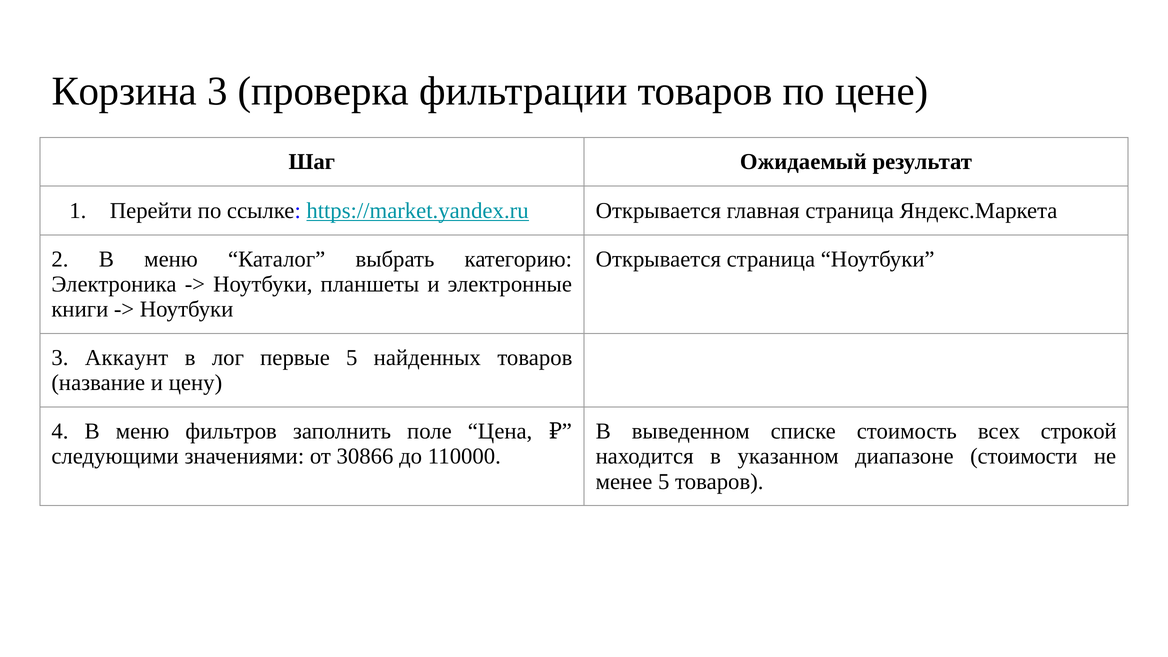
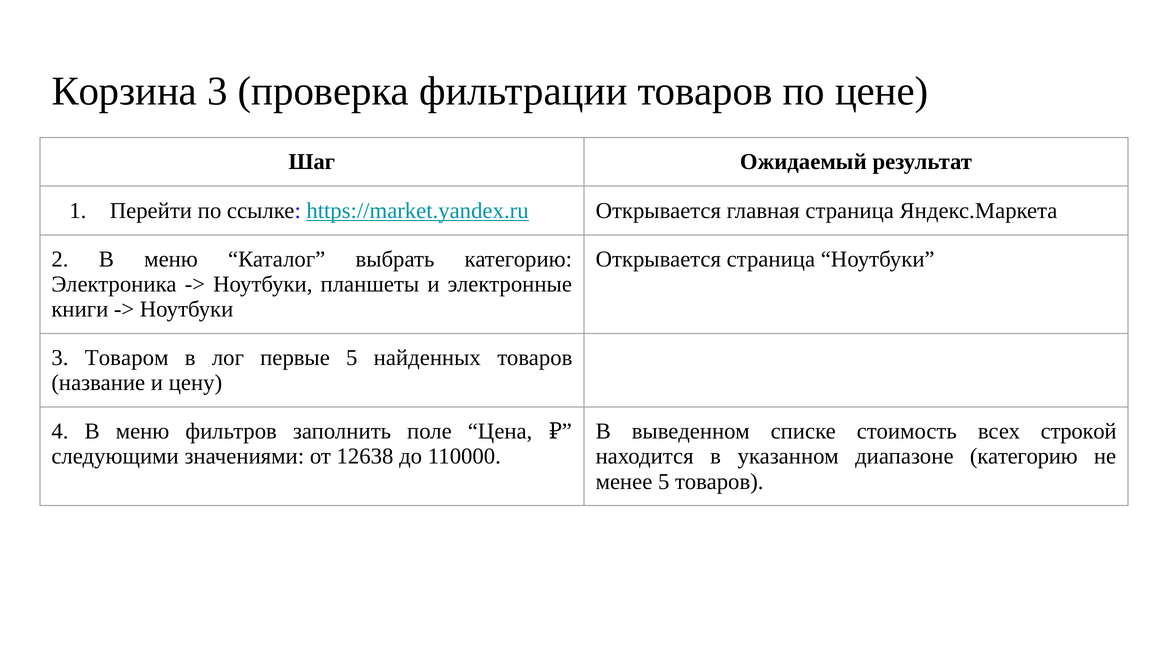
Аккаунт: Аккаунт -> Товаром (127, 358)
30866: 30866 -> 12638 (365, 456)
диапазоне стоимости: стоимости -> категорию (1024, 456)
